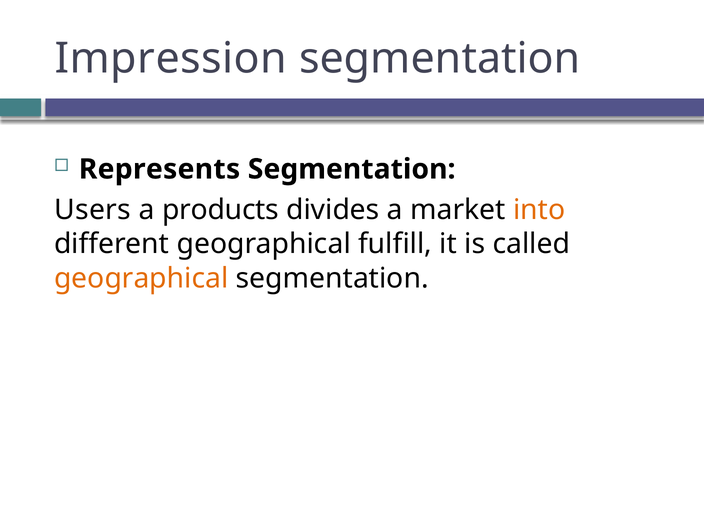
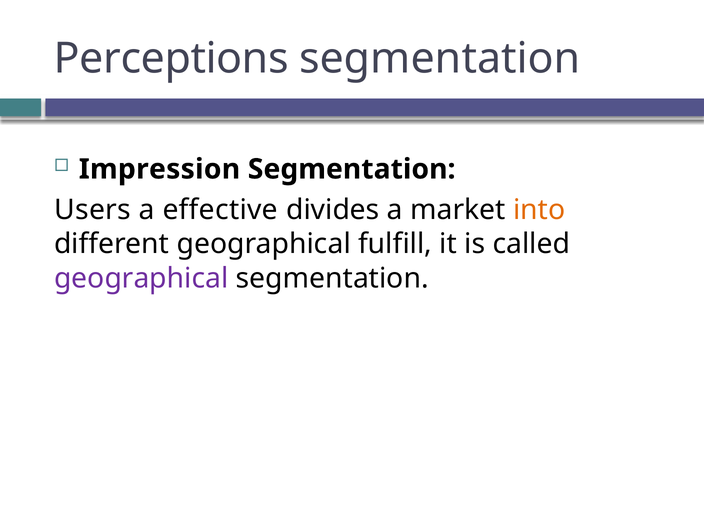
Impression: Impression -> Perceptions (171, 59)
Represents: Represents -> Impression (159, 169)
products: products -> effective (220, 210)
geographical colour: orange -> purple (141, 278)
